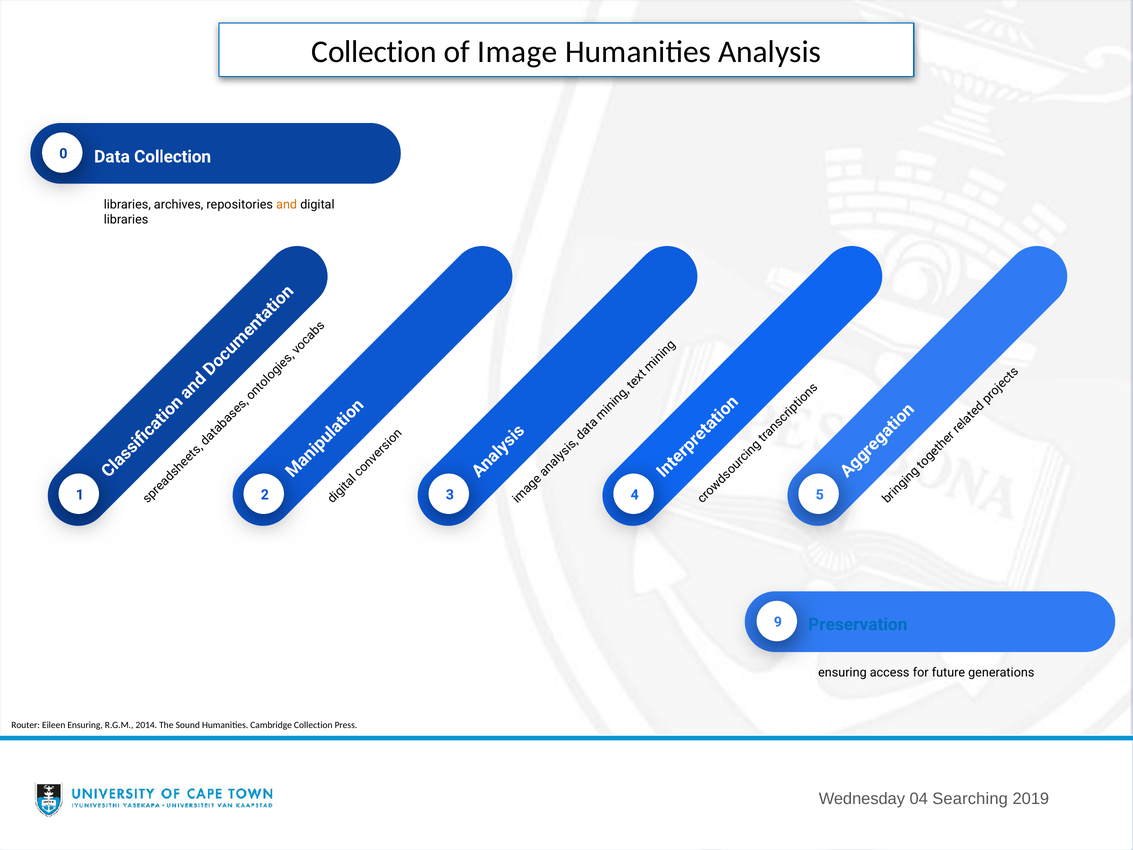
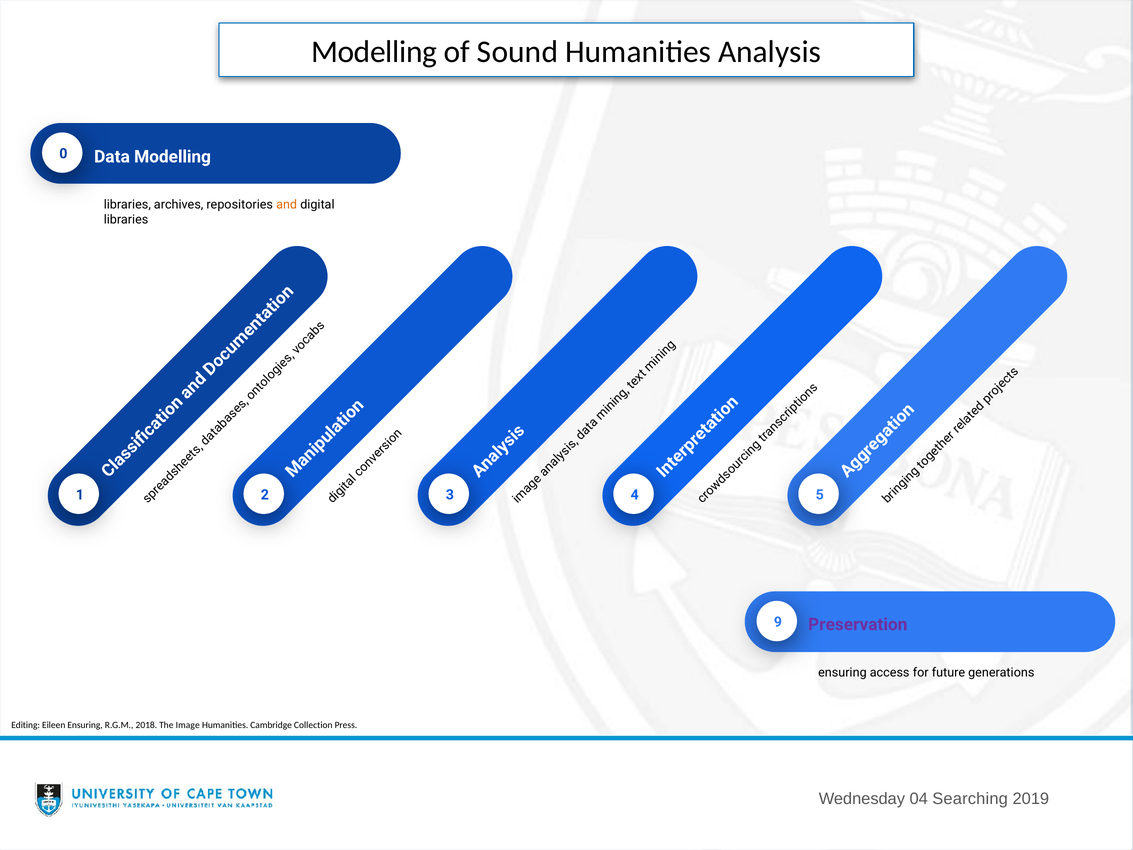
Collection: Collection -> Modelling (374, 52)
Image: Image -> Sound (518, 52)
Data Collection: Collection -> Modelling (173, 157)
Preservation colour: blue -> purple (858, 624)
Router: Router -> Editing (26, 725)
2014: 2014 -> 2018 (146, 725)
Sound: Sound -> Image (188, 725)
